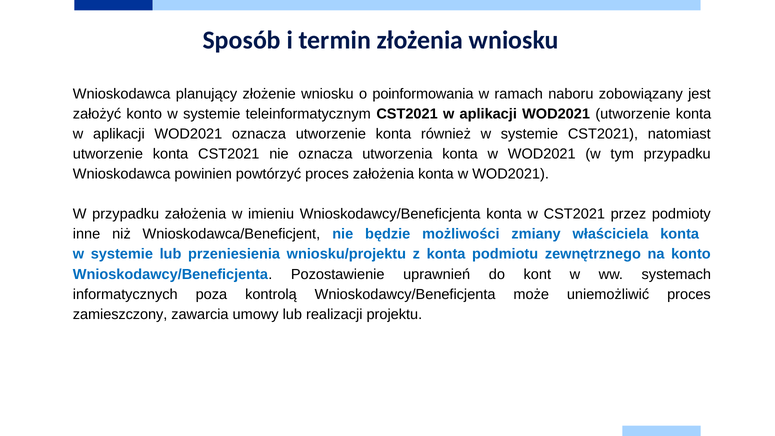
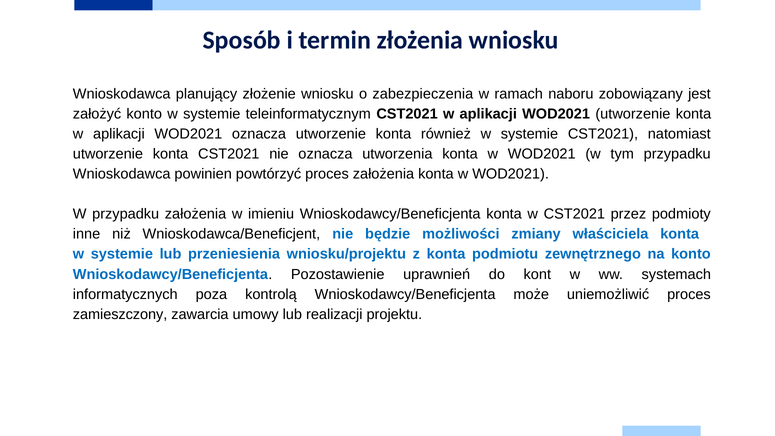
poinformowania: poinformowania -> zabezpieczenia (423, 94)
